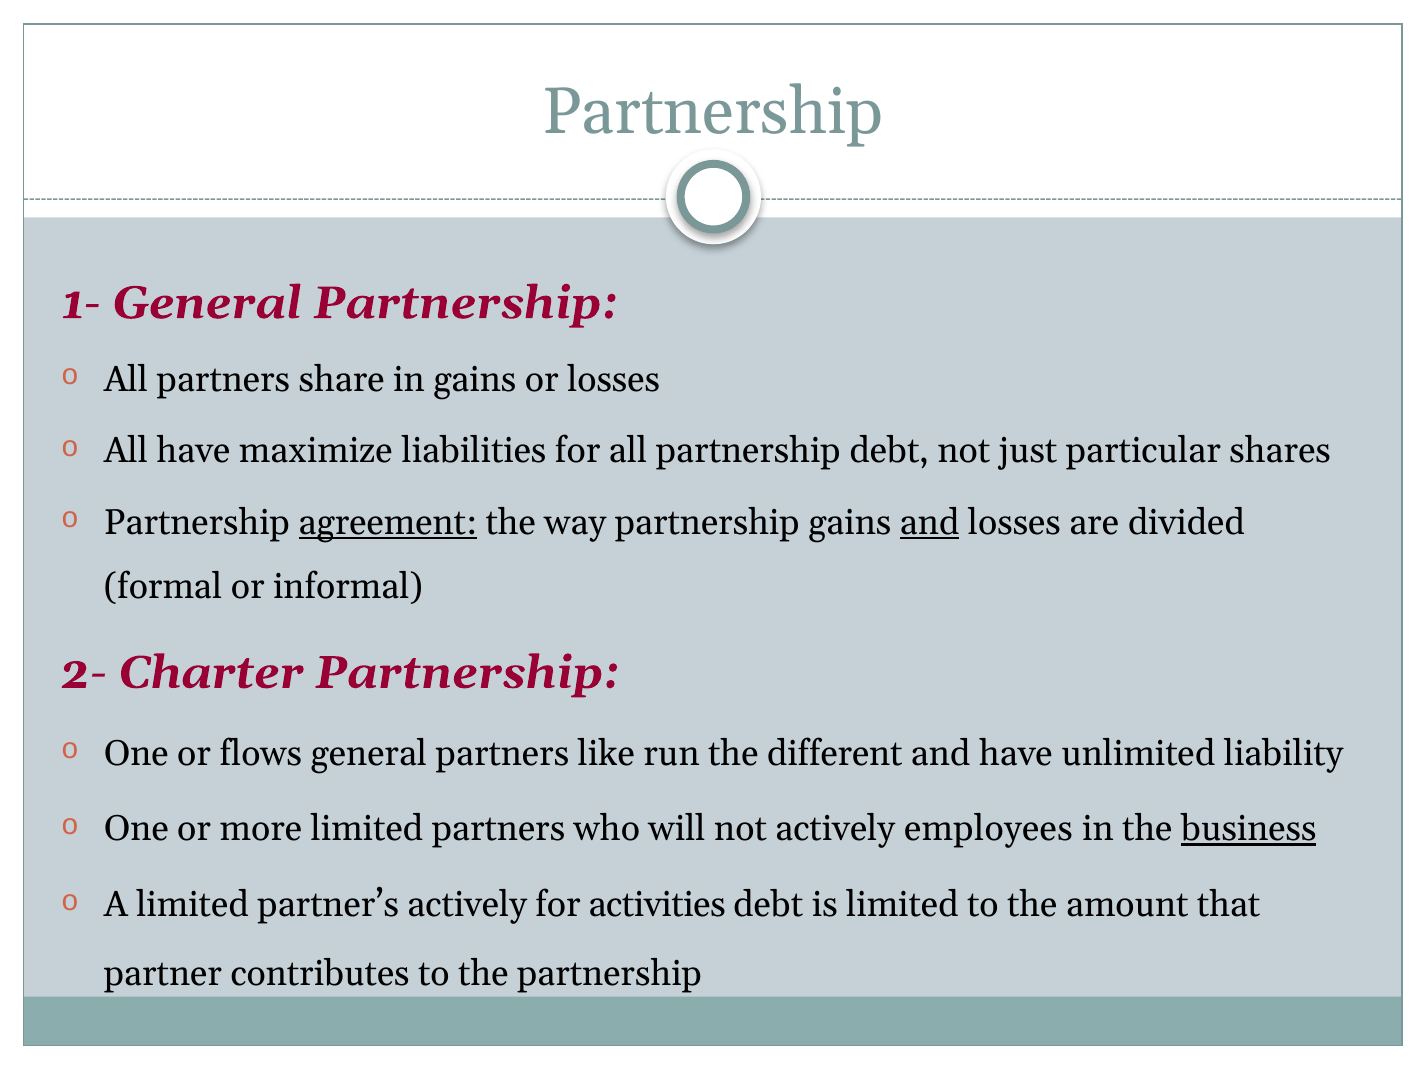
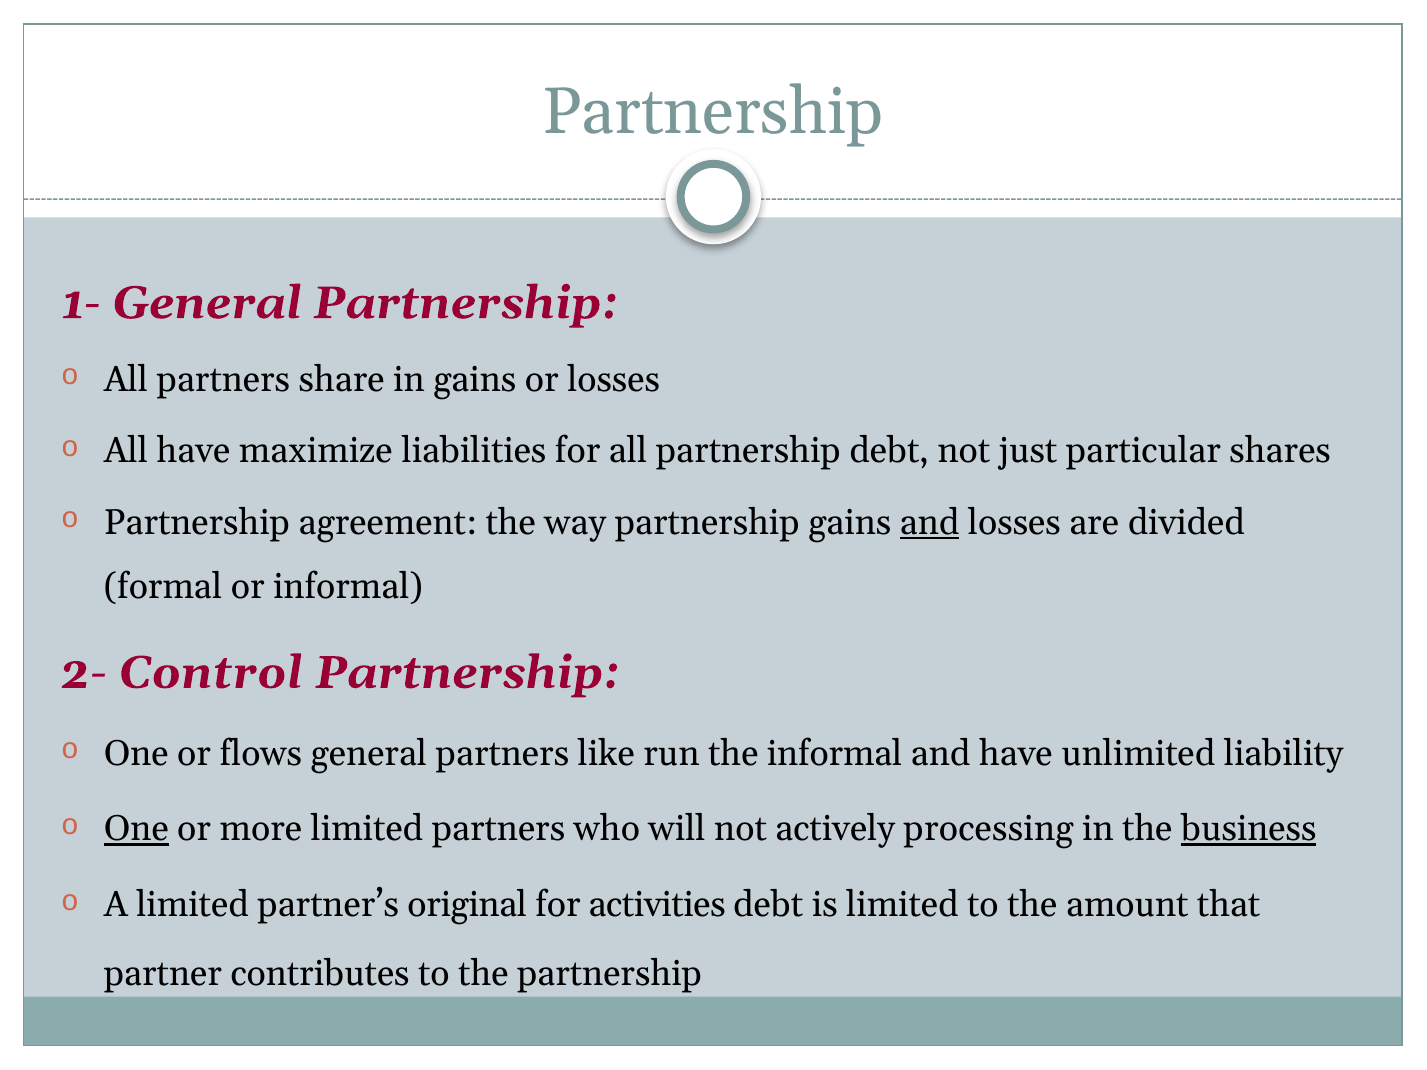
agreement underline: present -> none (388, 522)
Charter: Charter -> Control (211, 673)
the different: different -> informal (835, 754)
One underline: none -> present (136, 829)
employees: employees -> processing (988, 829)
partner’s actively: actively -> original (467, 905)
